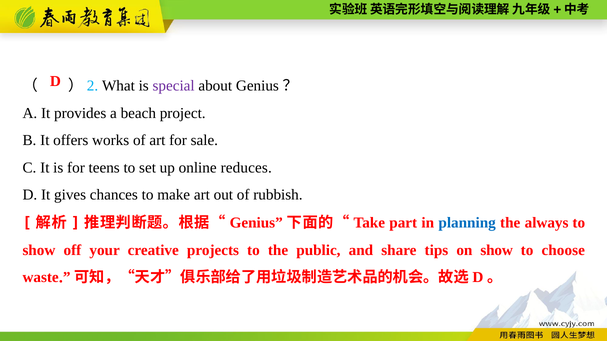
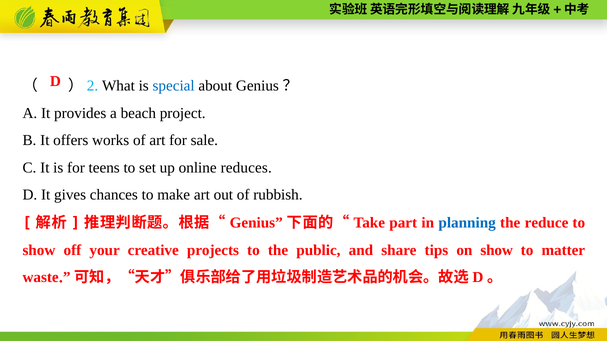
special colour: purple -> blue (174, 86)
always: always -> reduce (547, 223)
choose: choose -> matter (563, 250)
